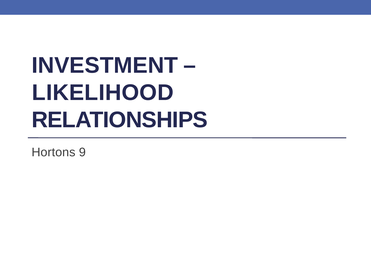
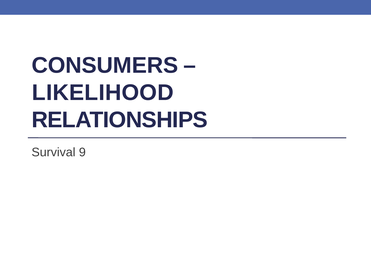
INVESTMENT: INVESTMENT -> CONSUMERS (105, 66)
Hortons: Hortons -> Survival (54, 152)
